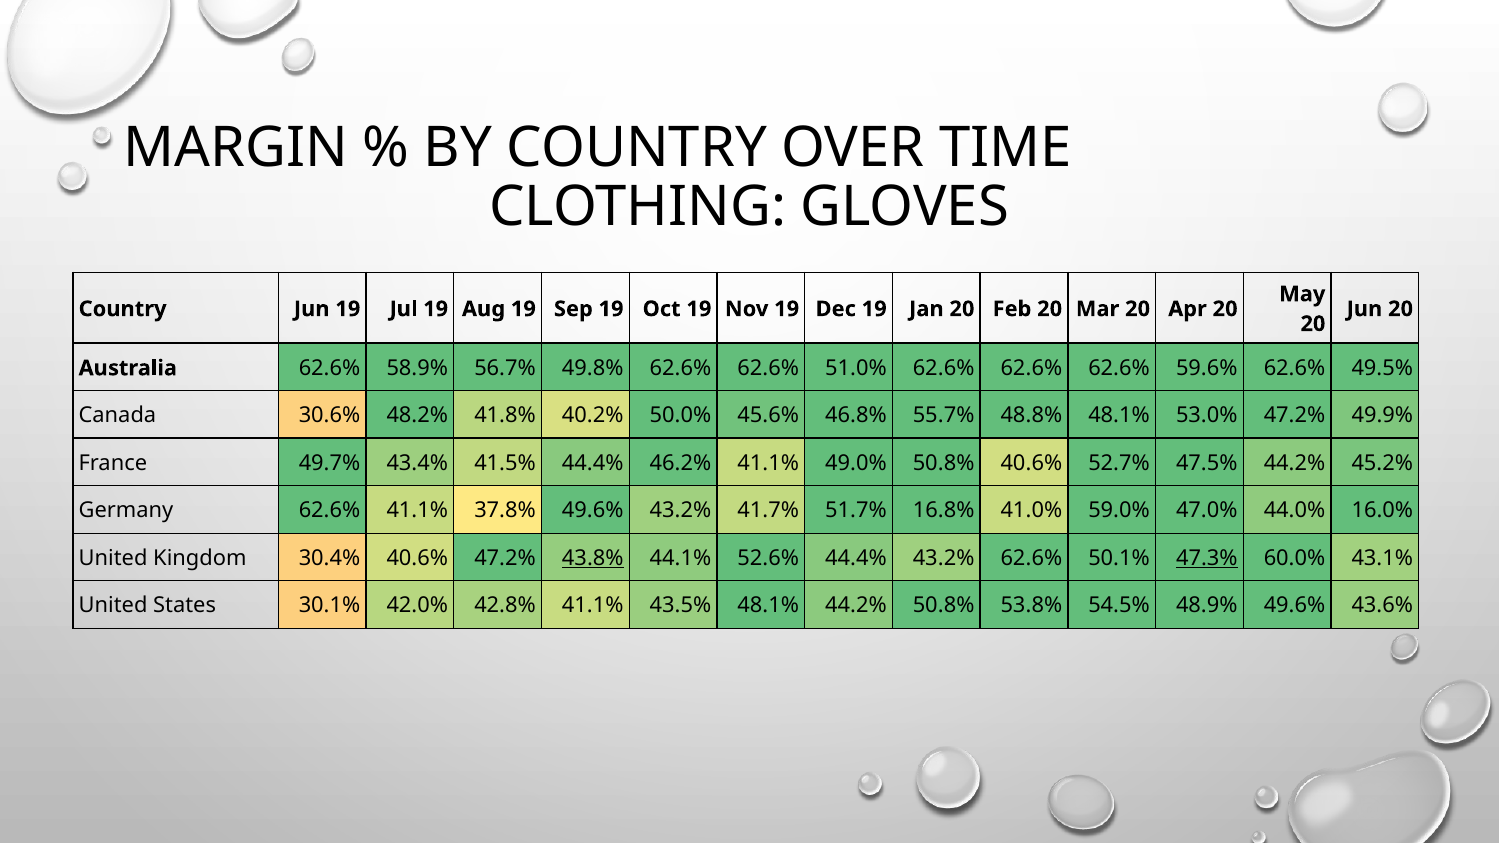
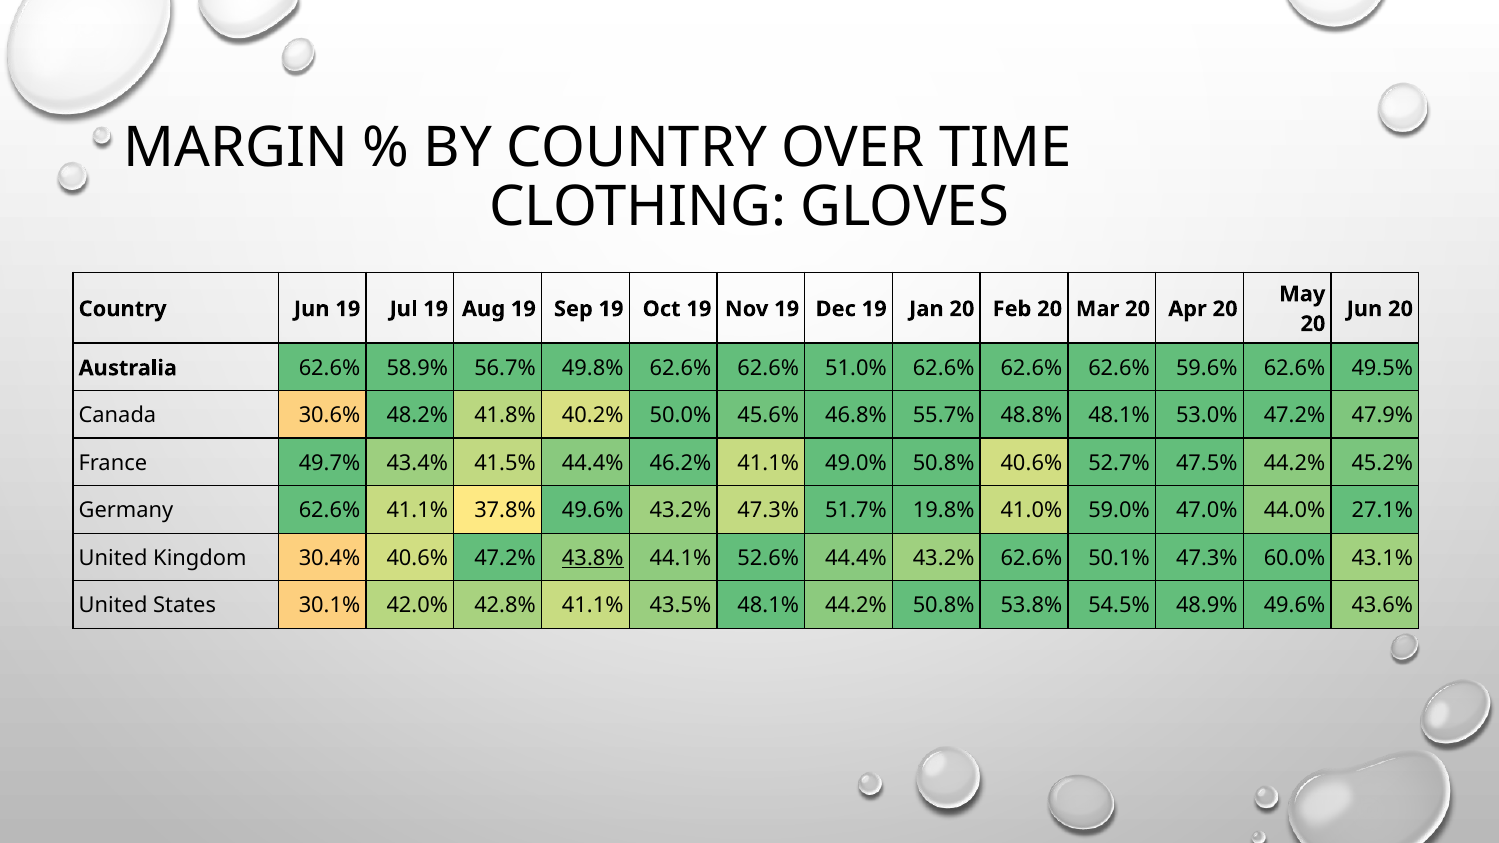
49.9%: 49.9% -> 47.9% (1382, 416)
43.2% 41.7%: 41.7% -> 47.3% (768, 511)
16.8%: 16.8% -> 19.8% (944, 511)
16.0%: 16.0% -> 27.1% (1382, 511)
47.3% underline: present -> none (1207, 558)
